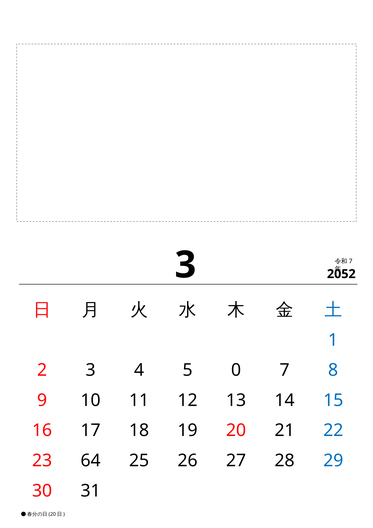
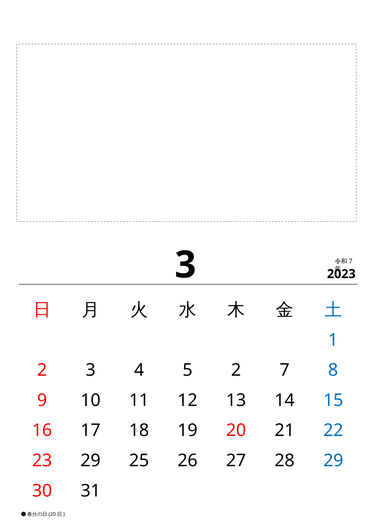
2052: 2052 -> 2023 (341, 274)
5 0: 0 -> 2 (236, 370)
23 64: 64 -> 29 (91, 460)
